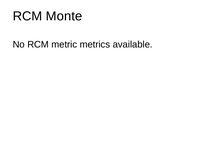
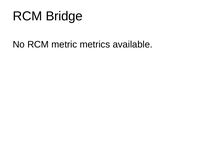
Monte: Monte -> Bridge (64, 16)
